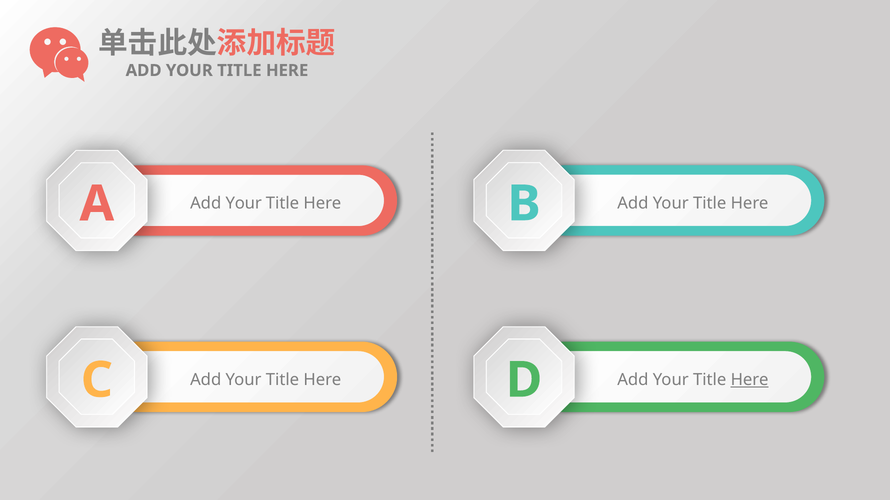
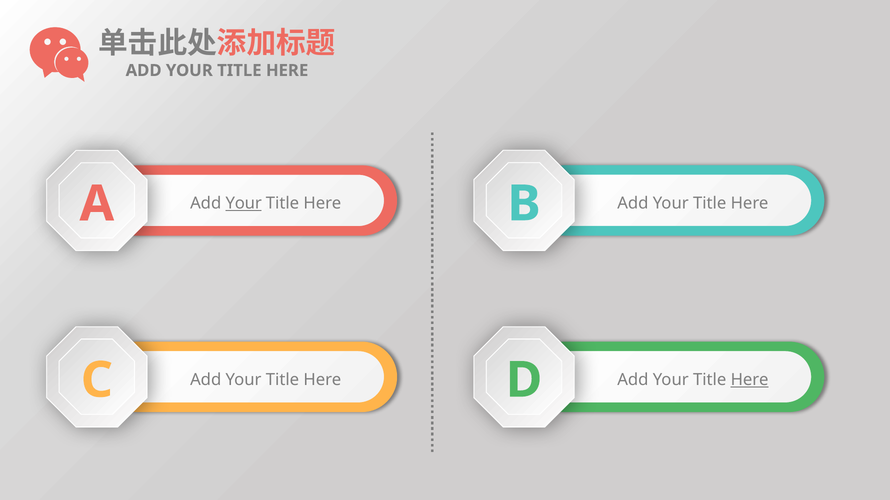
Your underline: none -> present (244, 204)
